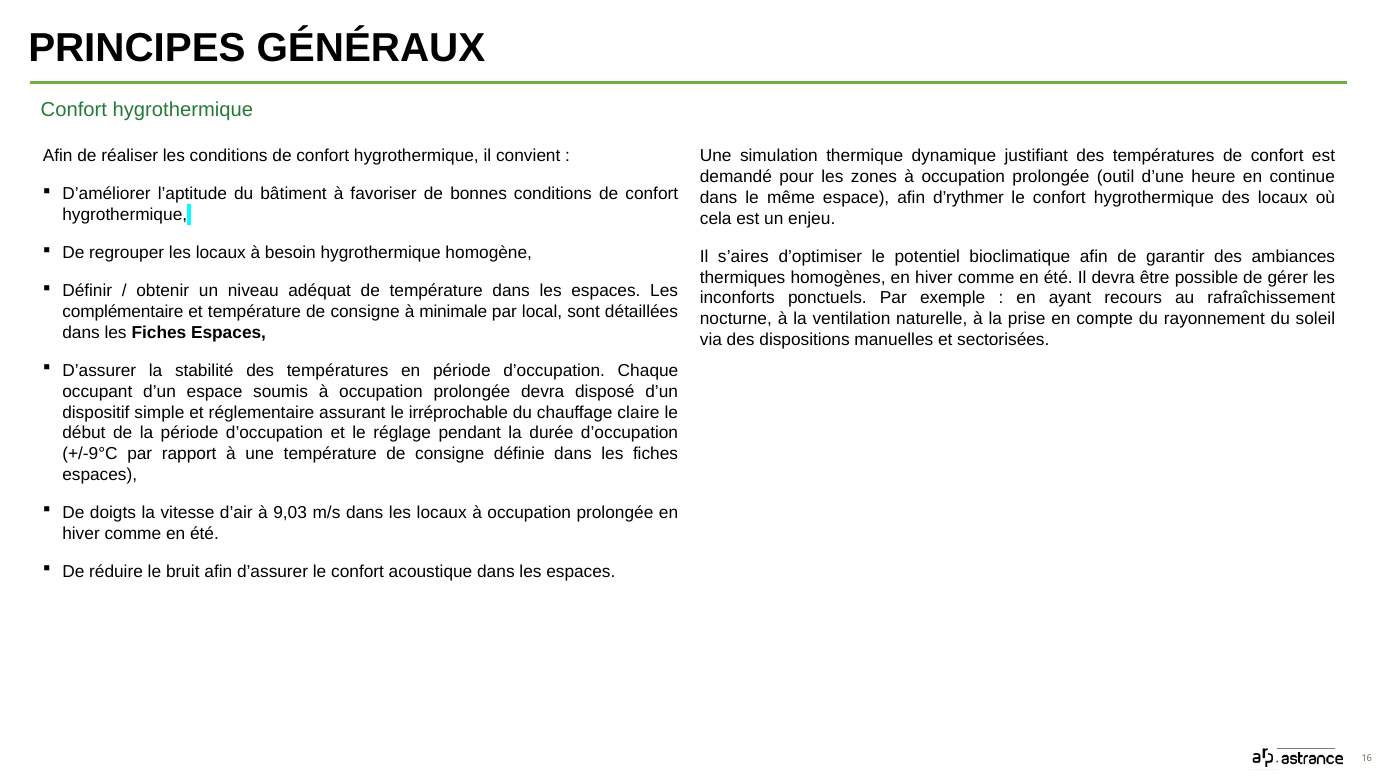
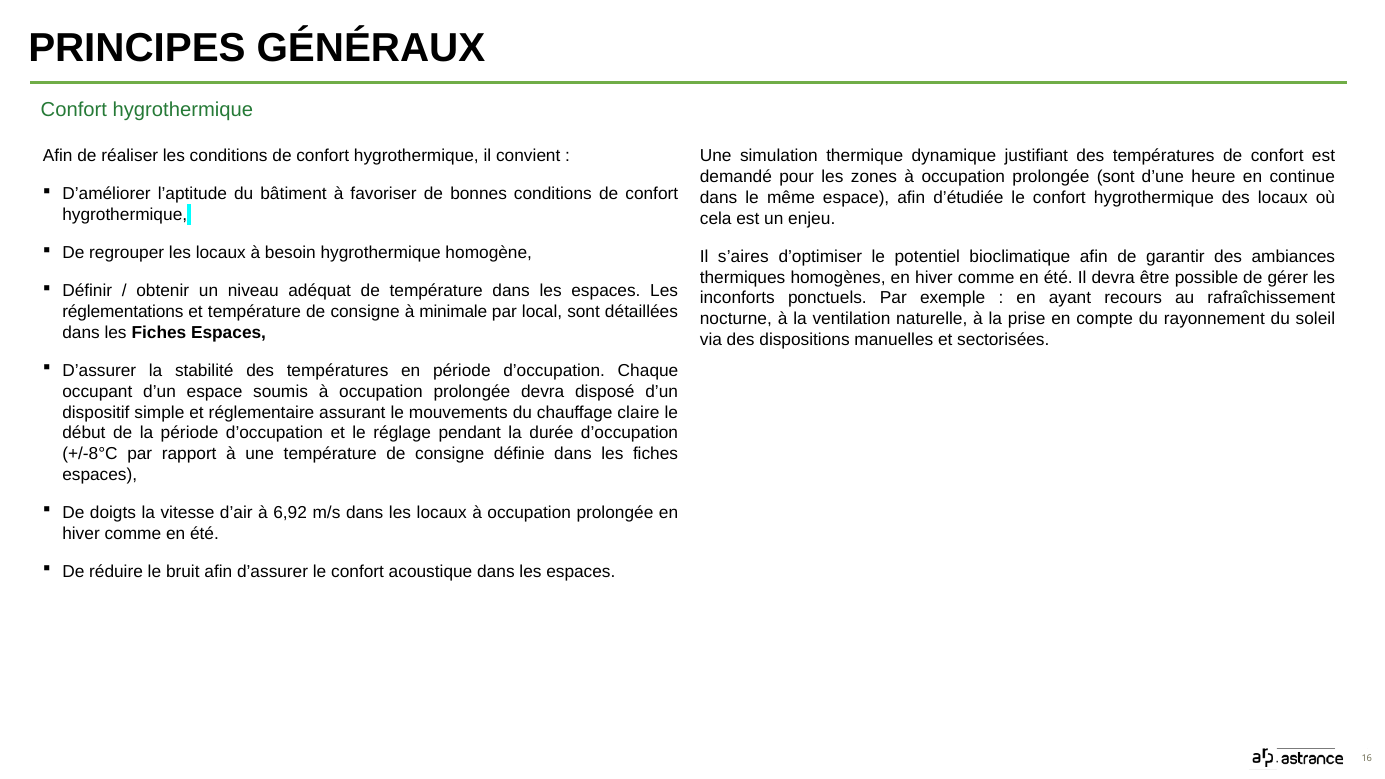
prolongée outil: outil -> sont (1116, 177)
d’rythmer: d’rythmer -> d’étudiée (968, 198)
complémentaire: complémentaire -> réglementations (123, 312)
irréprochable: irréprochable -> mouvements (458, 412)
+/-9°C: +/-9°C -> +/-8°C (90, 454)
9,03: 9,03 -> 6,92 (290, 513)
